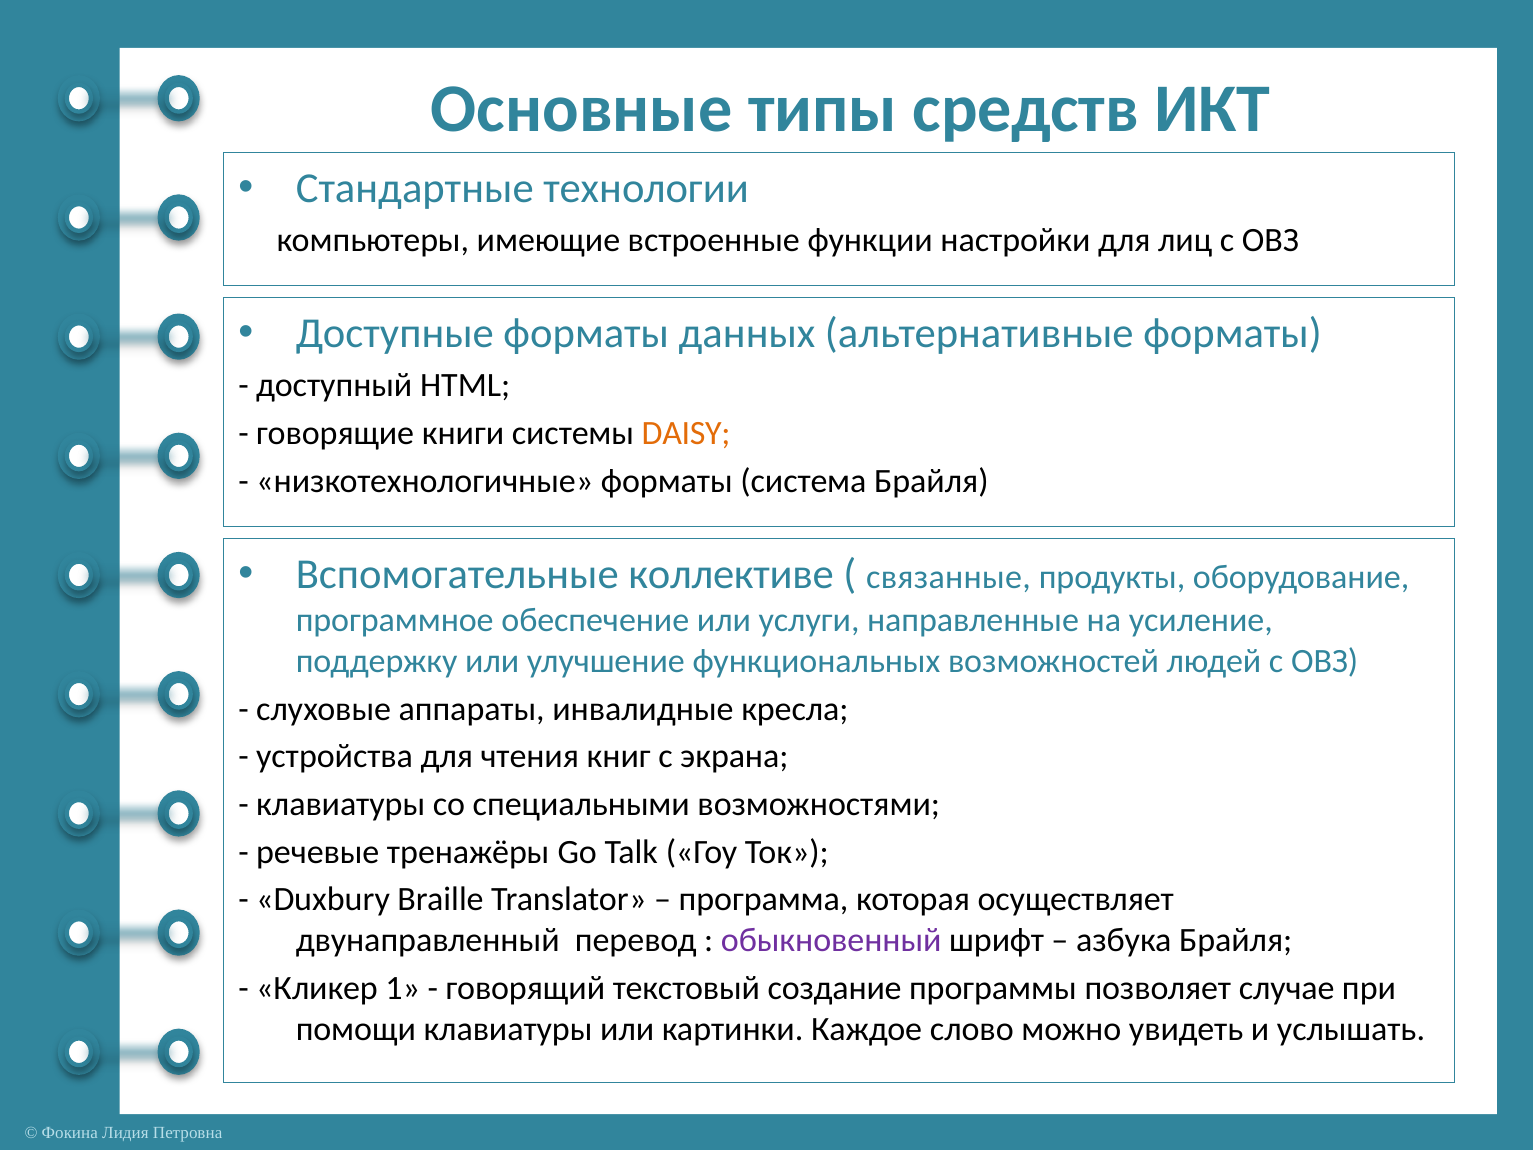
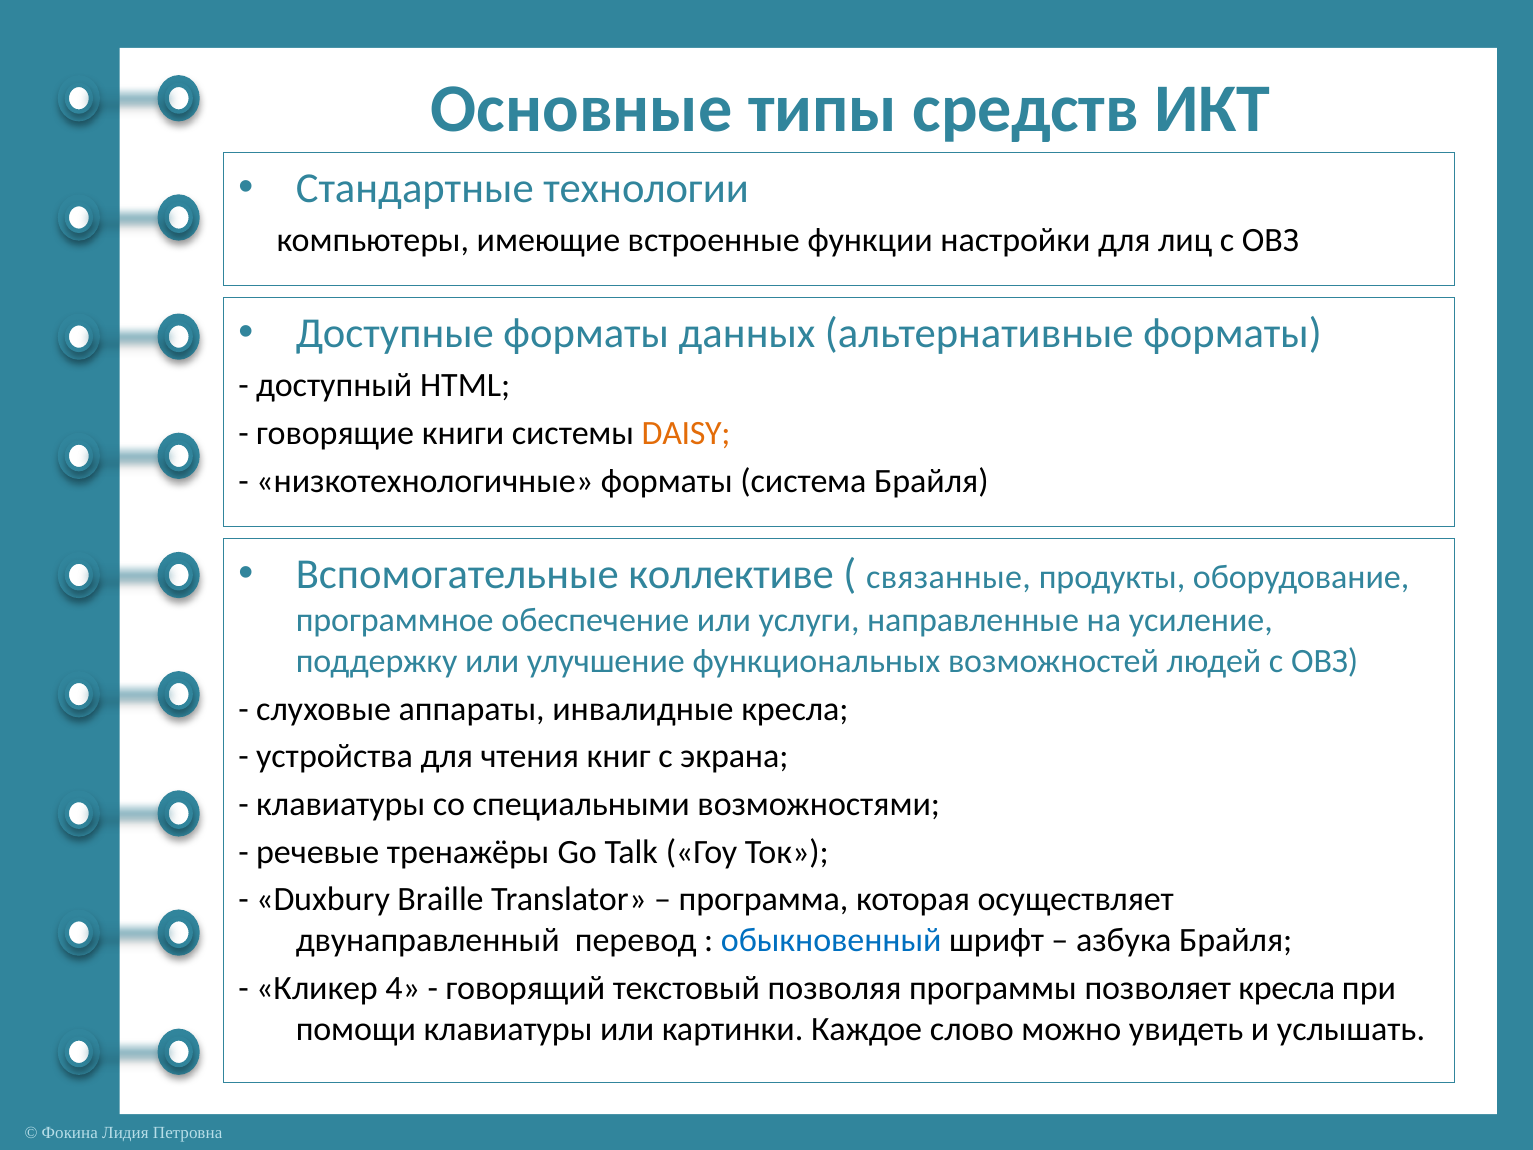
обыкновенный colour: purple -> blue (831, 940)
1: 1 -> 4 (403, 988)
создание: создание -> позволяя (835, 988)
позволяет случае: случае -> кресла (1287, 988)
